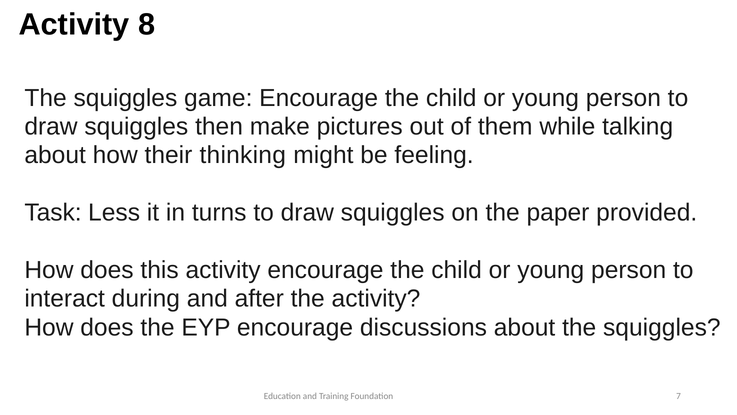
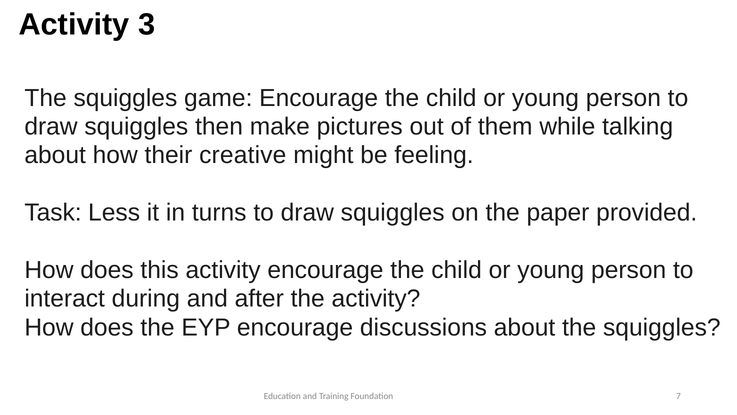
8: 8 -> 3 (147, 24)
thinking: thinking -> creative (243, 155)
